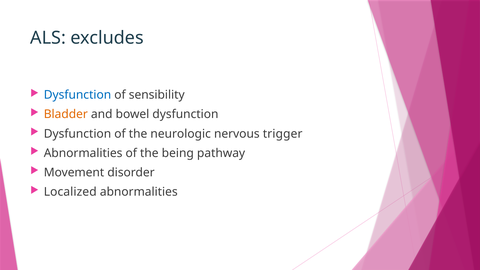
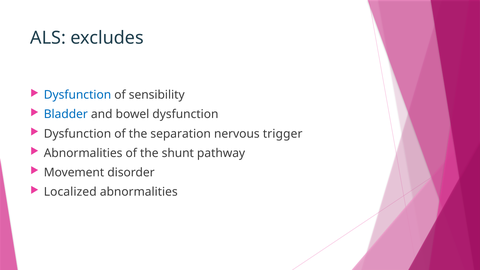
Bladder colour: orange -> blue (66, 114)
neurologic: neurologic -> separation (181, 134)
being: being -> shunt (178, 153)
